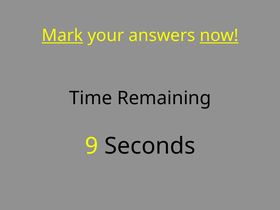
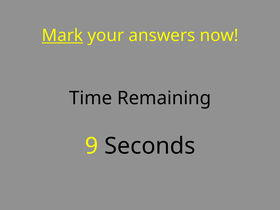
now underline: present -> none (219, 35)
